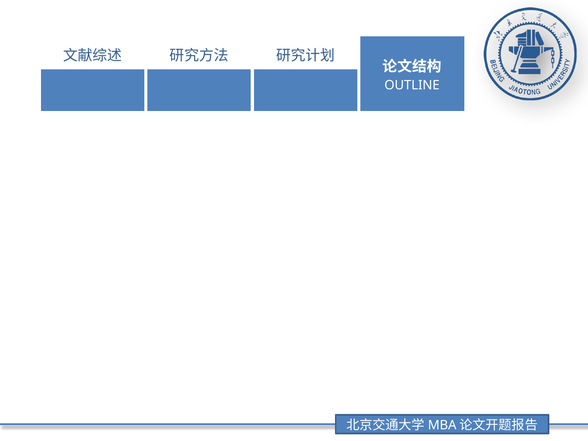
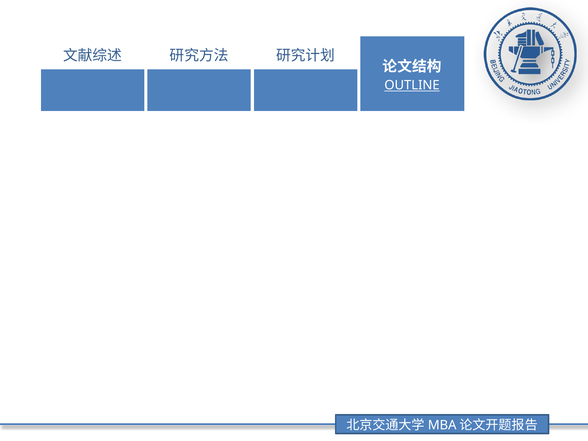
OUTLINE underline: none -> present (412, 85)
